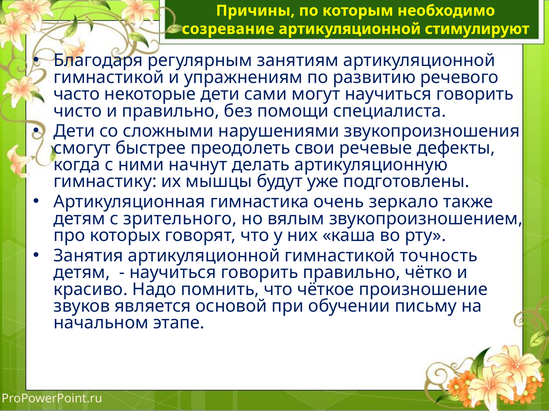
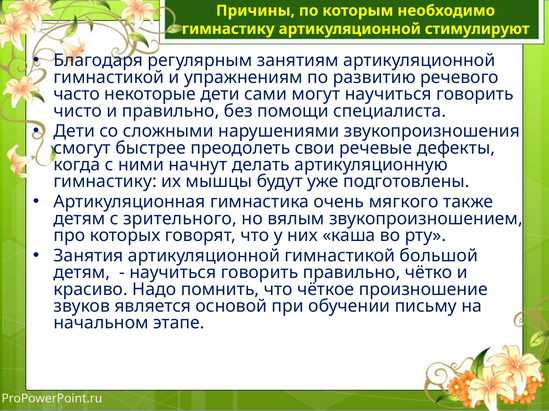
созревание: созревание -> гимнастику (228, 29)
зеркало: зеркало -> мягкого (404, 202)
точность: точность -> большой (439, 256)
